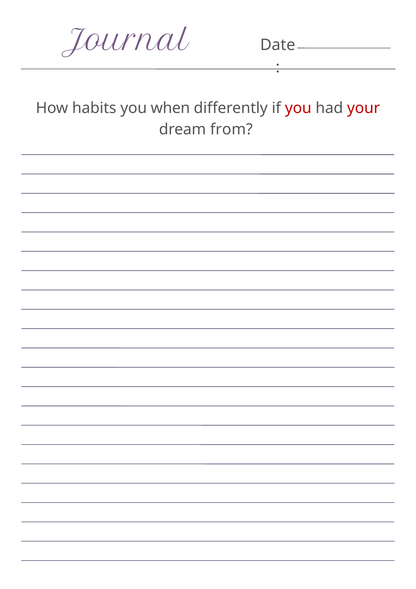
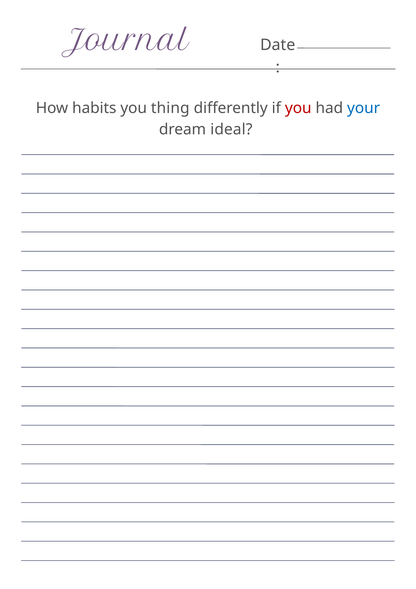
when: when -> thing (170, 108)
your colour: red -> blue (364, 108)
from: from -> ideal (231, 129)
